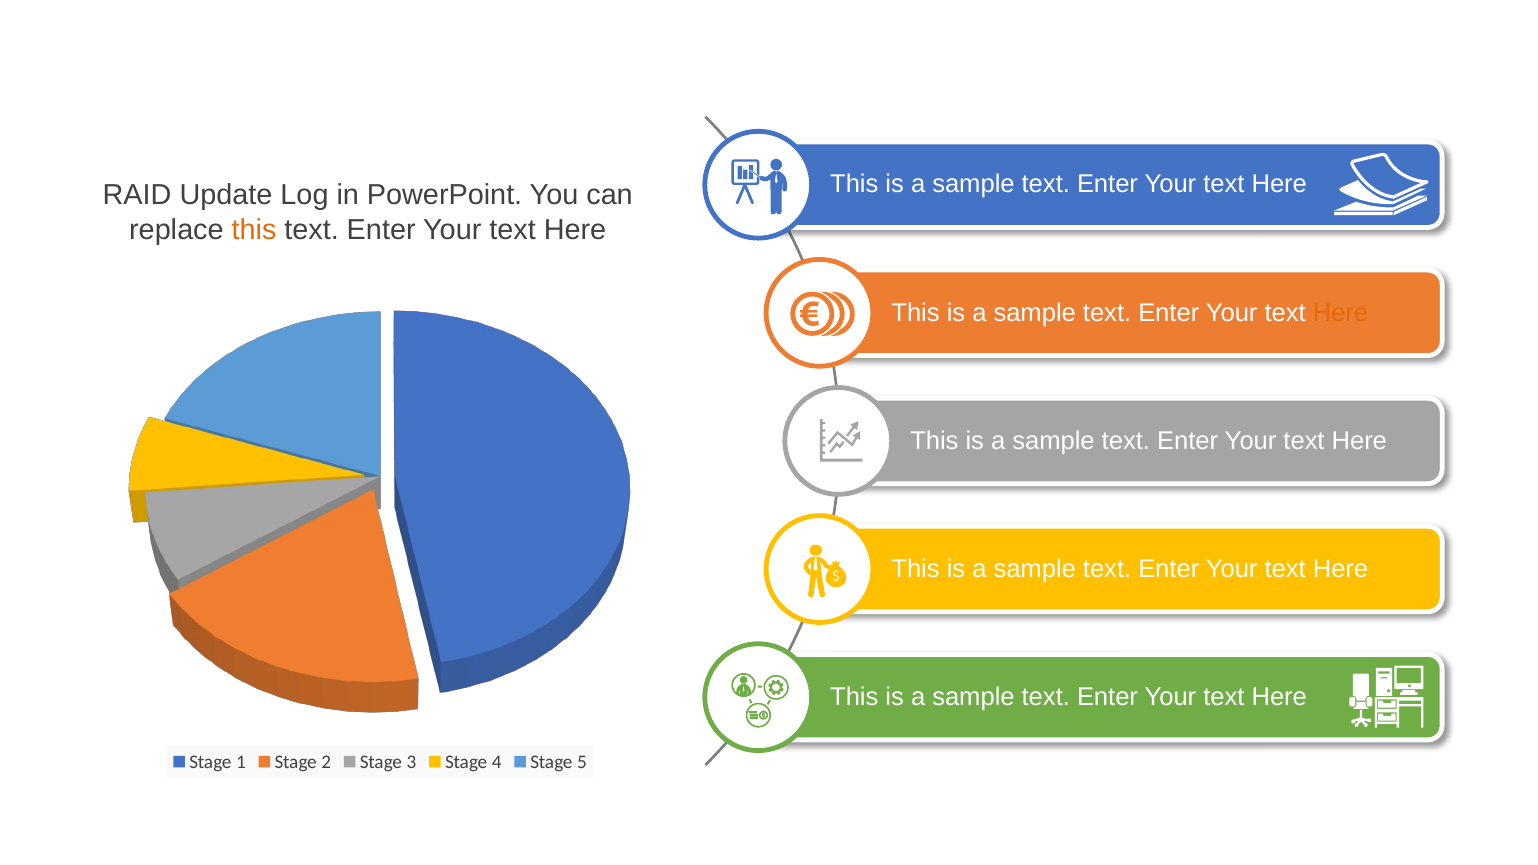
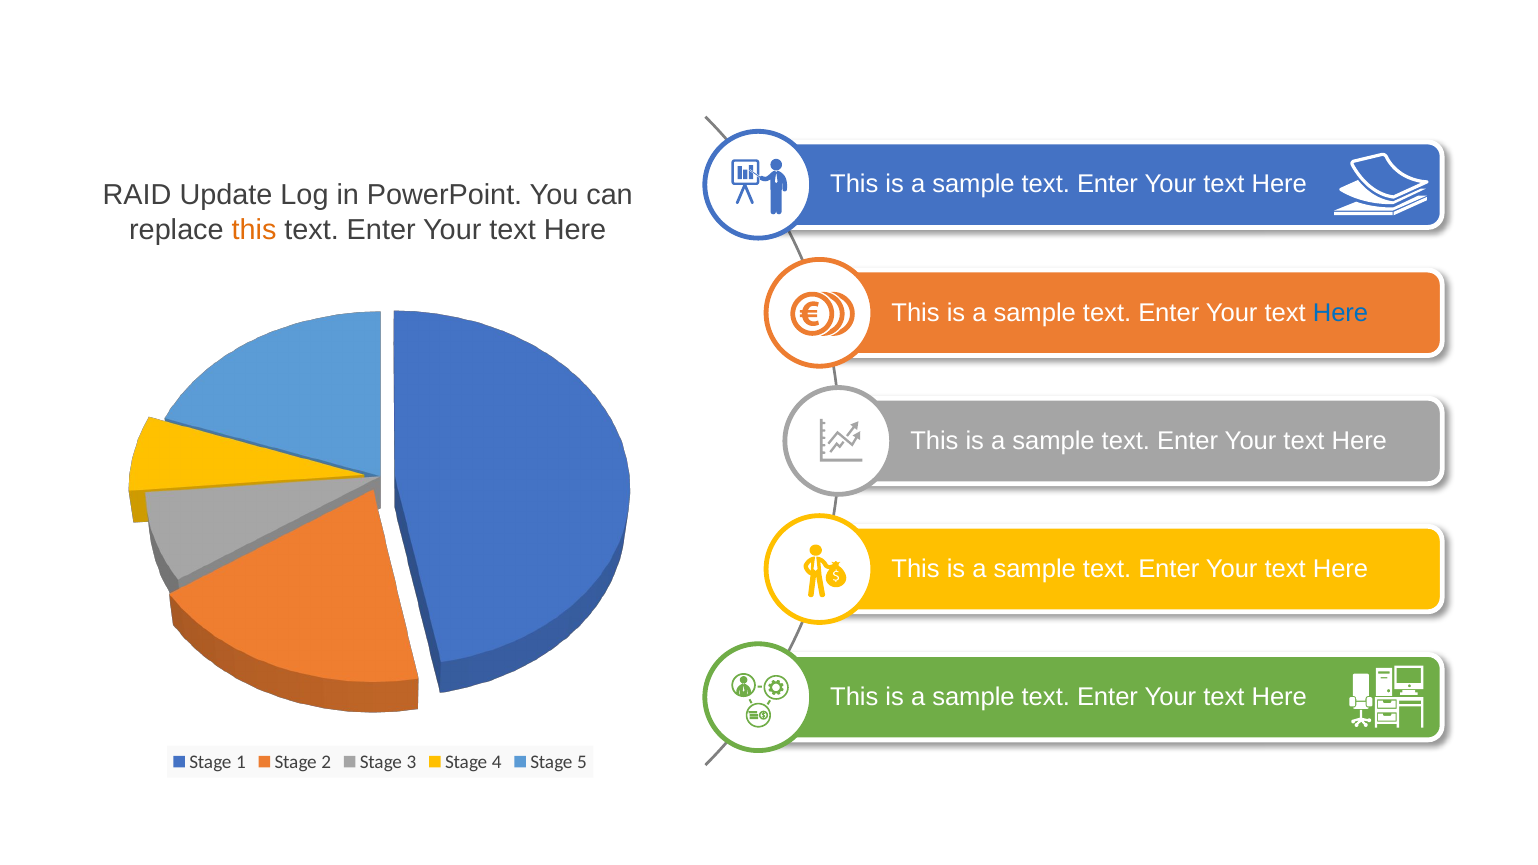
Here colour: orange -> blue (1341, 313)
